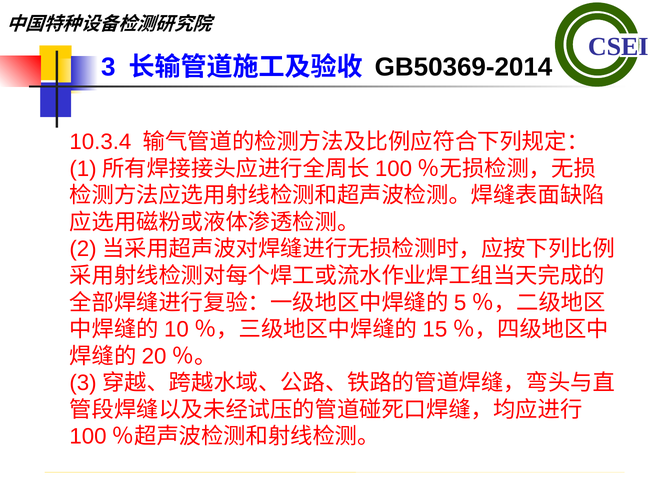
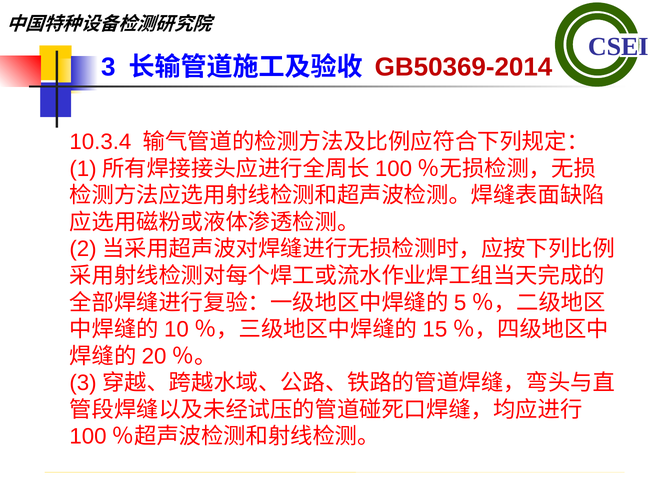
GB50369-2014 colour: black -> red (464, 67)
